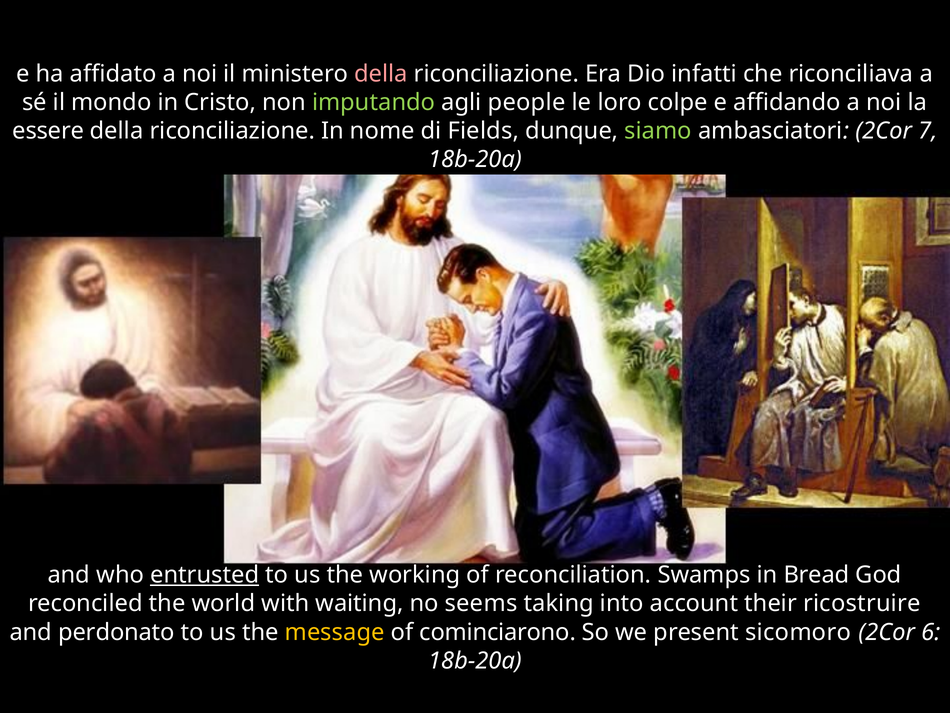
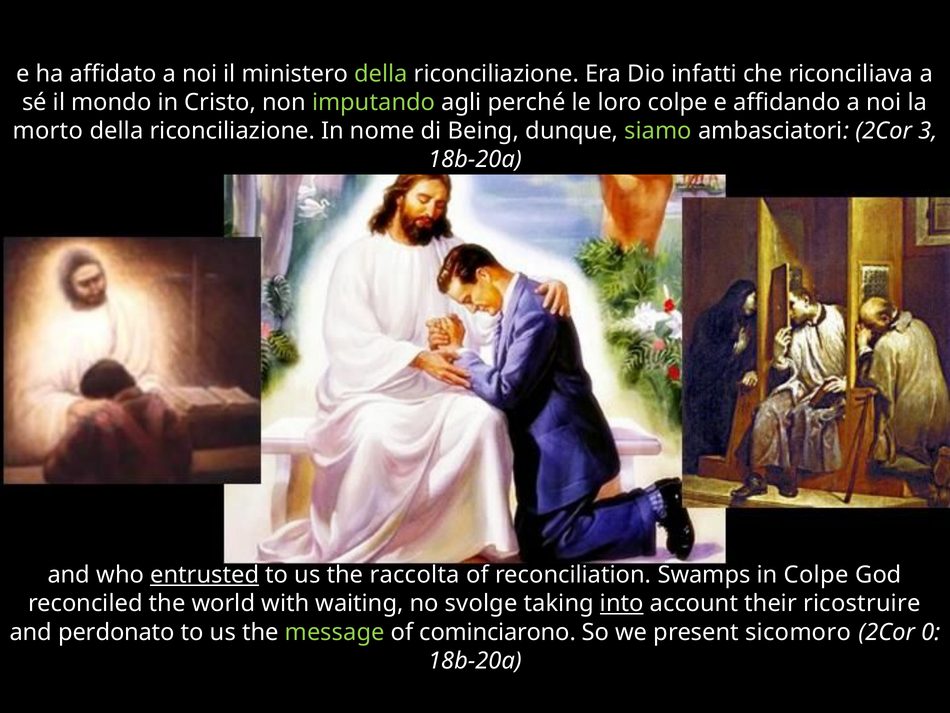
della colour: pink -> light green (381, 74)
people: people -> perché (527, 102)
essere: essere -> morto (48, 131)
Fields: Fields -> Being (483, 131)
7: 7 -> 3 (928, 131)
working: working -> raccolta (415, 575)
in Bread: Bread -> Colpe (816, 575)
seems: seems -> svolge (481, 603)
into underline: none -> present (622, 603)
message colour: yellow -> light green (335, 632)
6: 6 -> 0 (931, 632)
